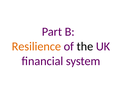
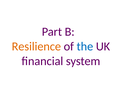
the colour: black -> blue (85, 46)
